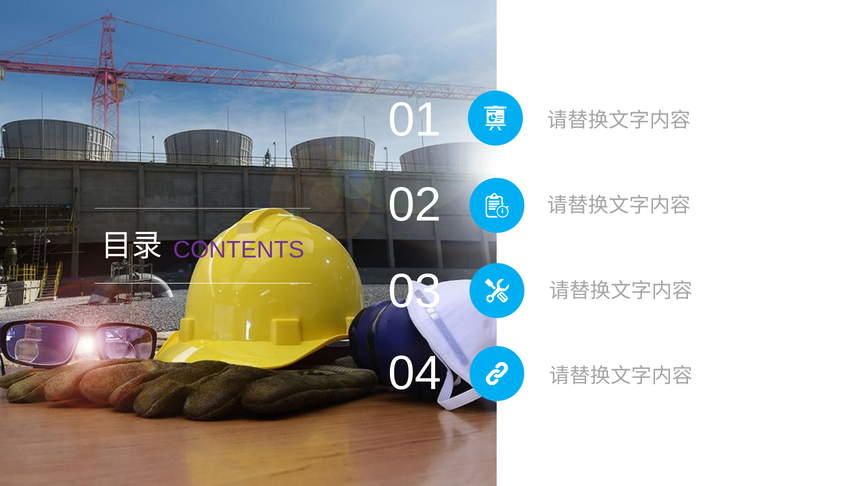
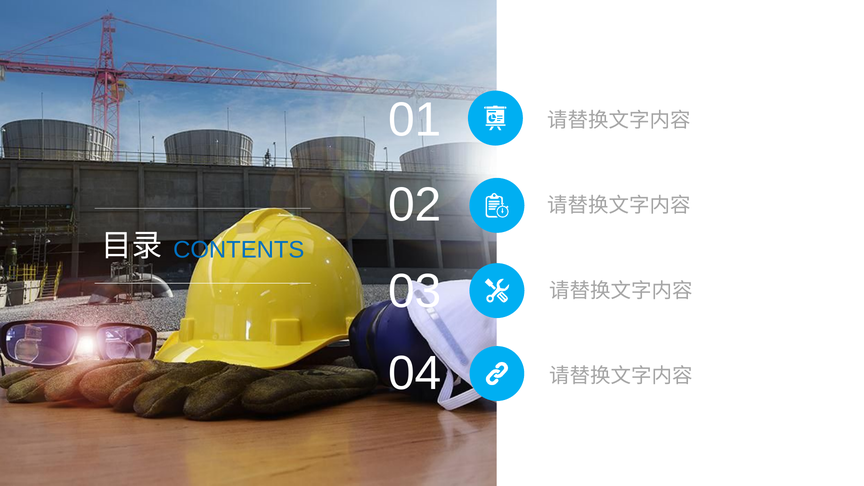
CONTENTS colour: purple -> blue (239, 250)
